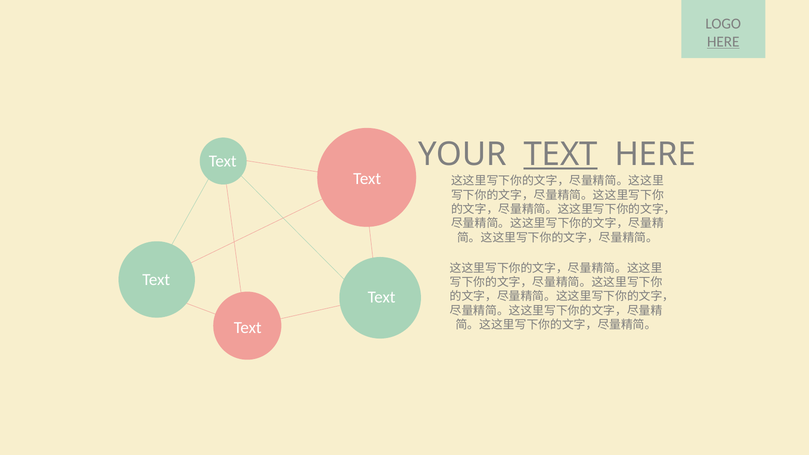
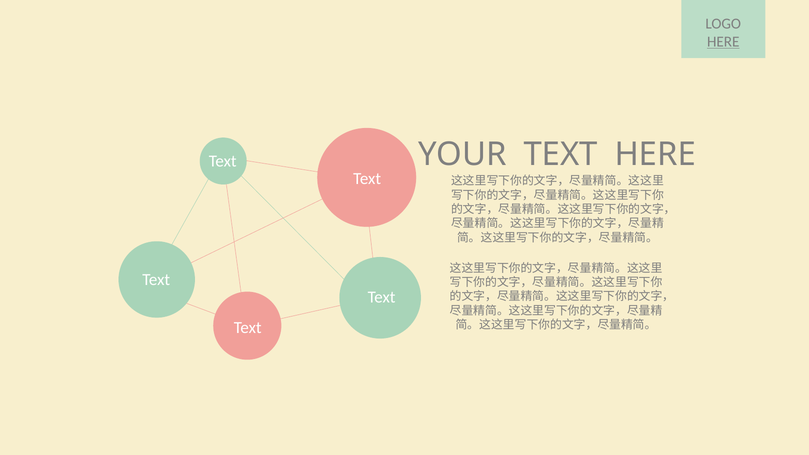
TEXT underline: present -> none (561, 154)
